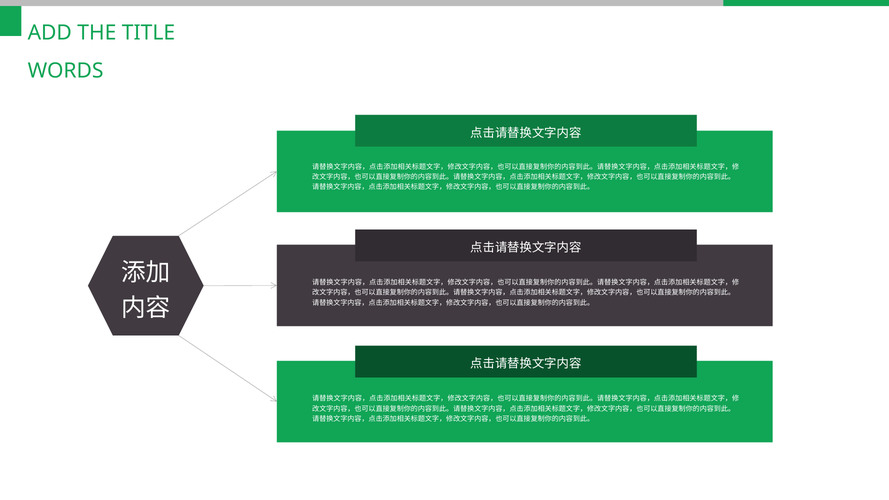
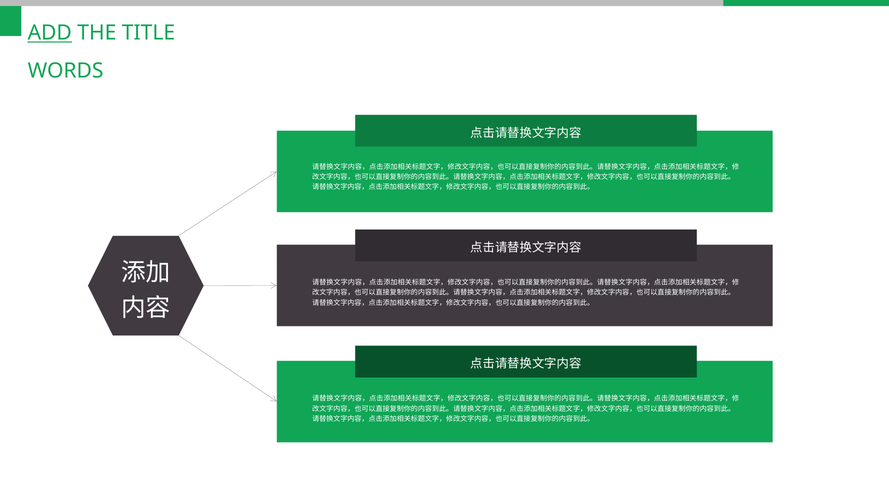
ADD underline: none -> present (50, 33)
